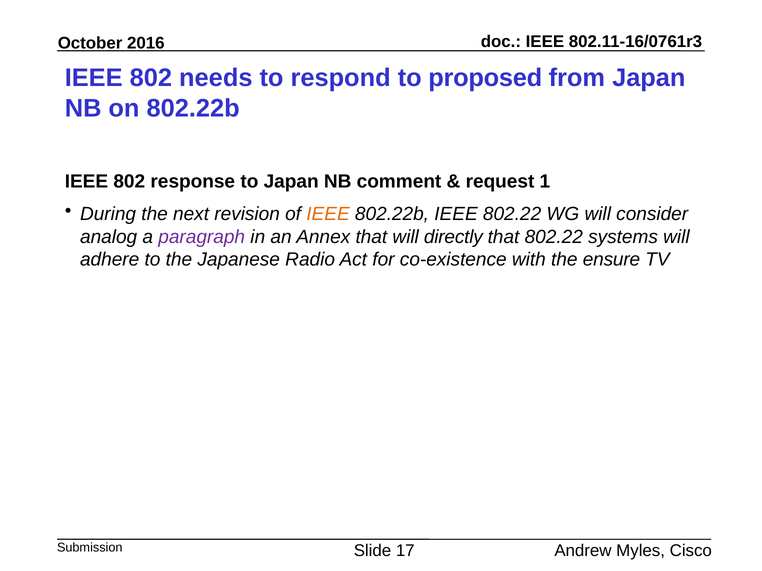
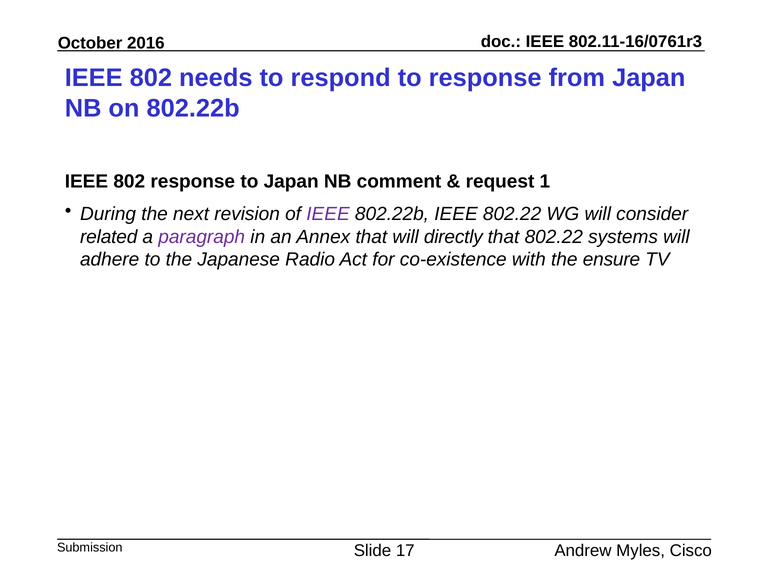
to proposed: proposed -> response (485, 78)
IEEE colour: orange -> purple (328, 214)
analog: analog -> related (109, 237)
